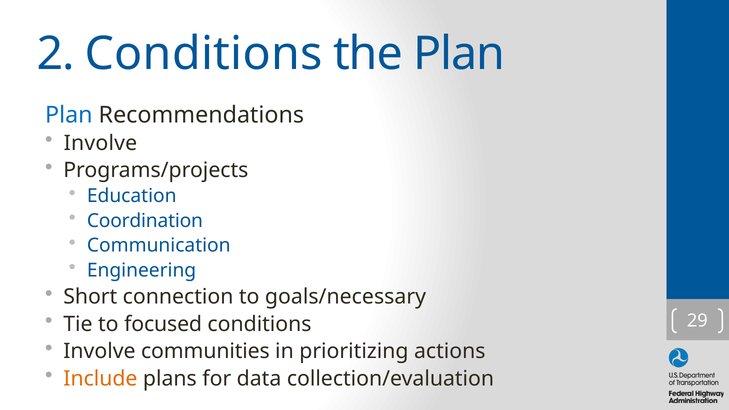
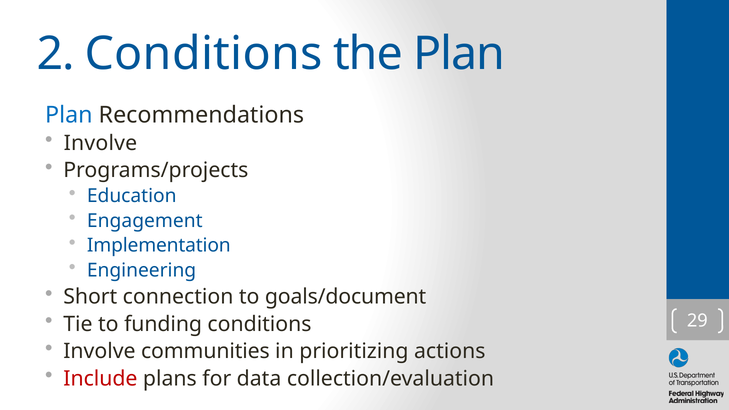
Coordination: Coordination -> Engagement (145, 221)
Communication: Communication -> Implementation (159, 246)
goals/necessary: goals/necessary -> goals/document (346, 297)
focused: focused -> funding (163, 324)
Include colour: orange -> red (100, 379)
